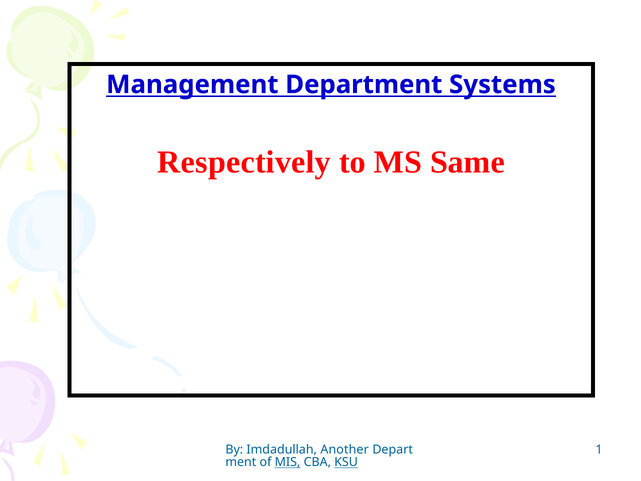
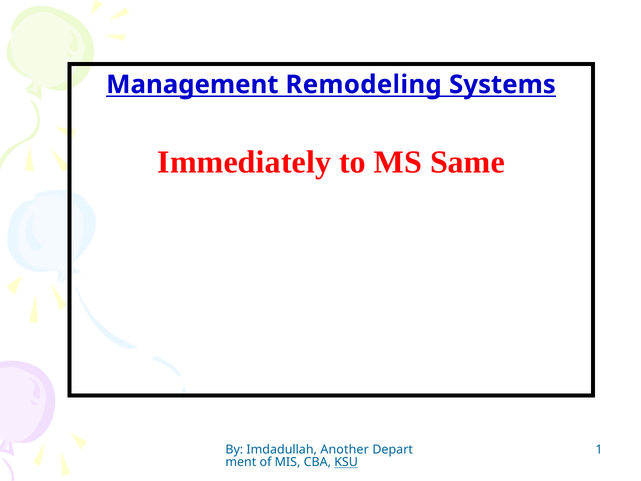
Department: Department -> Remodeling (364, 85)
Respectively: Respectively -> Immediately (244, 162)
MIS underline: present -> none (288, 462)
